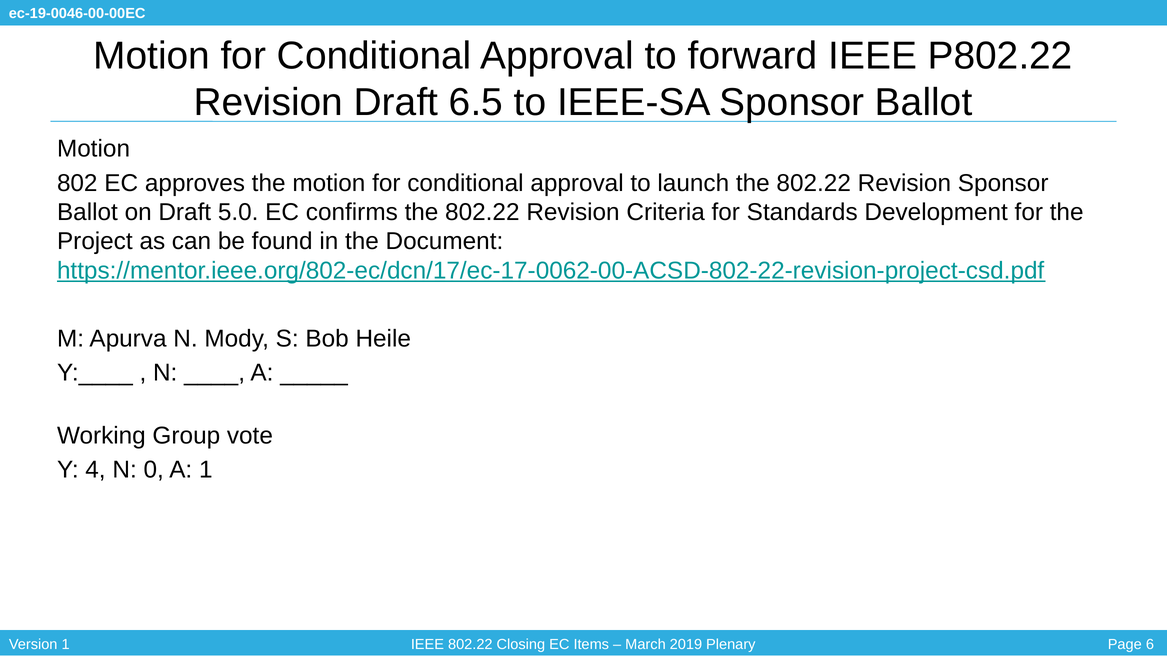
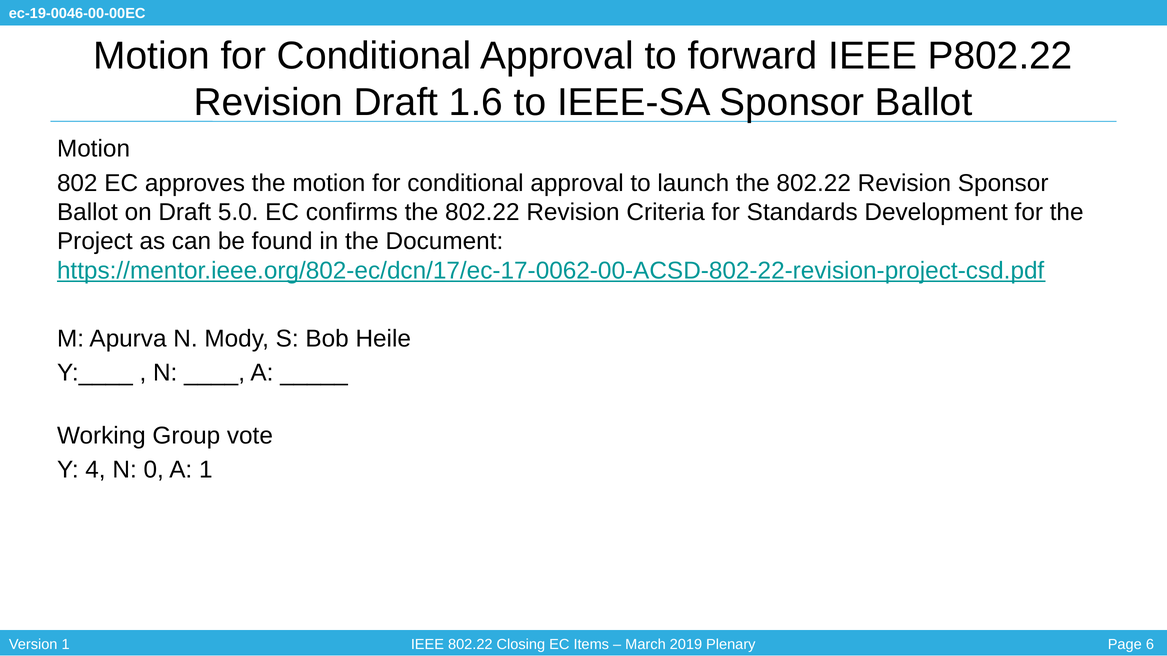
6.5: 6.5 -> 1.6 (476, 103)
